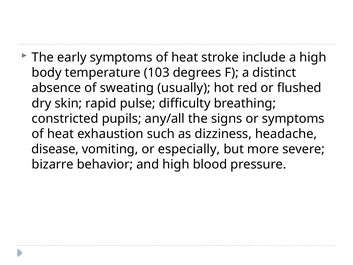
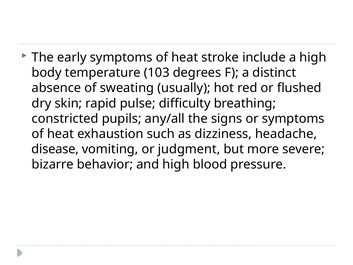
especially: especially -> judgment (189, 149)
